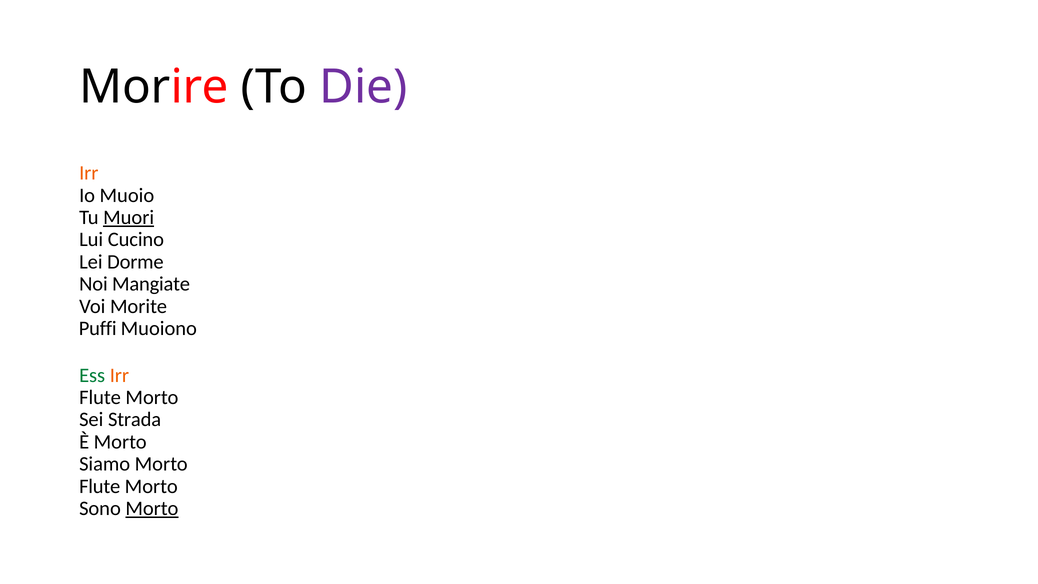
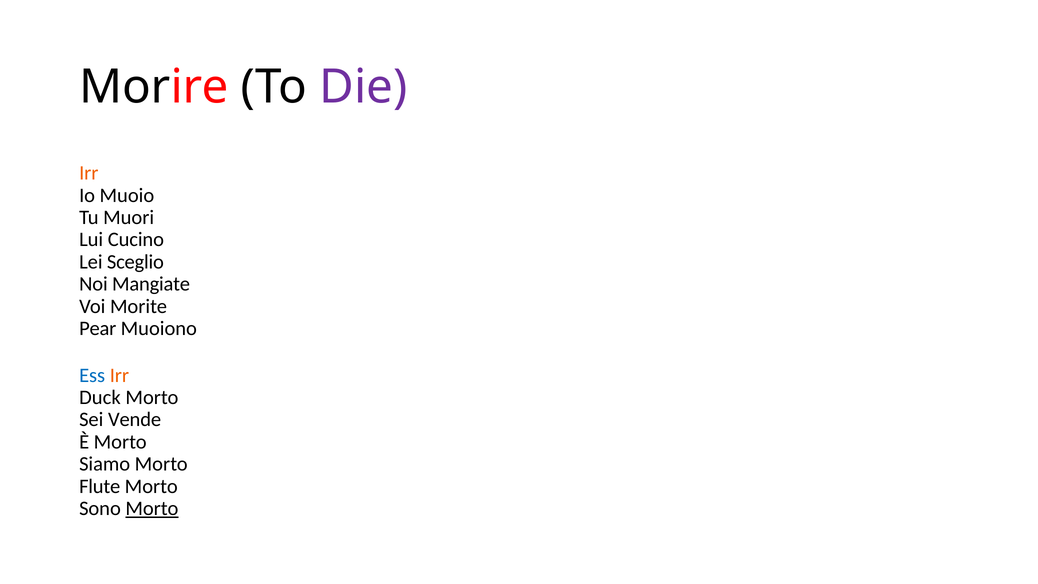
Muori underline: present -> none (129, 217)
Dorme: Dorme -> Sceglio (135, 262)
Puffi: Puffi -> Pear (98, 328)
Ess colour: green -> blue (92, 375)
Flute: Flute -> Duck (100, 397)
Strada: Strada -> Vende (135, 420)
